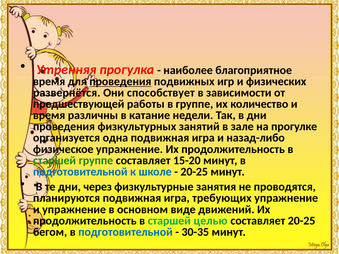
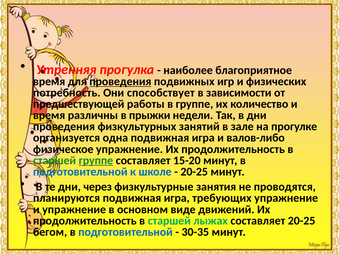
развернётся: развернётся -> потребность (67, 93)
катание: катание -> прыжки (150, 115)
назад-либо: назад-либо -> валов-либо (256, 138)
группе underline: none -> present (96, 161)
целью: целью -> лыжах (211, 221)
